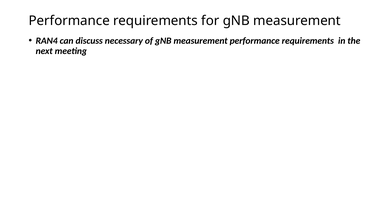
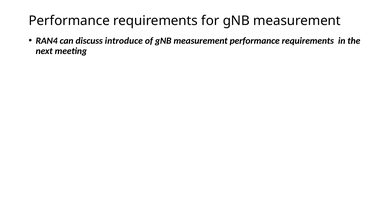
necessary: necessary -> introduce (124, 41)
